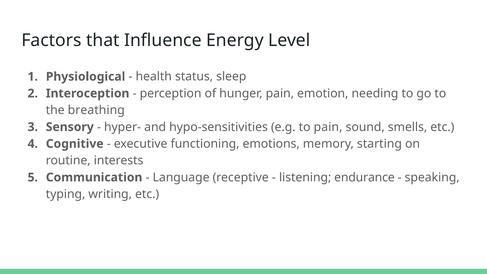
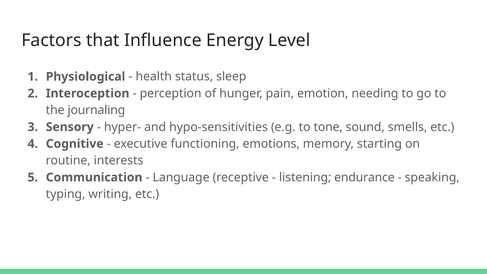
breathing: breathing -> journaling (96, 110)
to pain: pain -> tone (328, 127)
